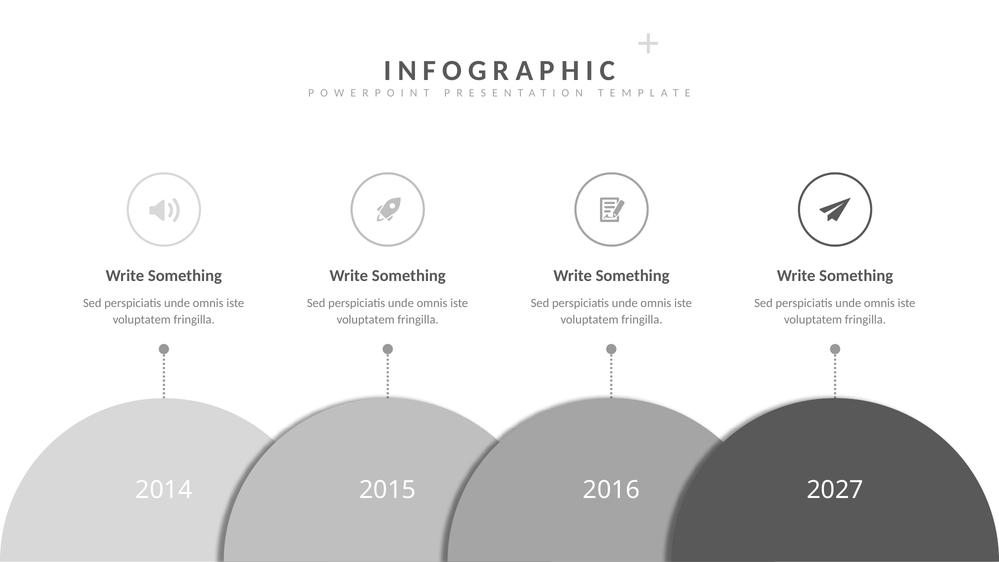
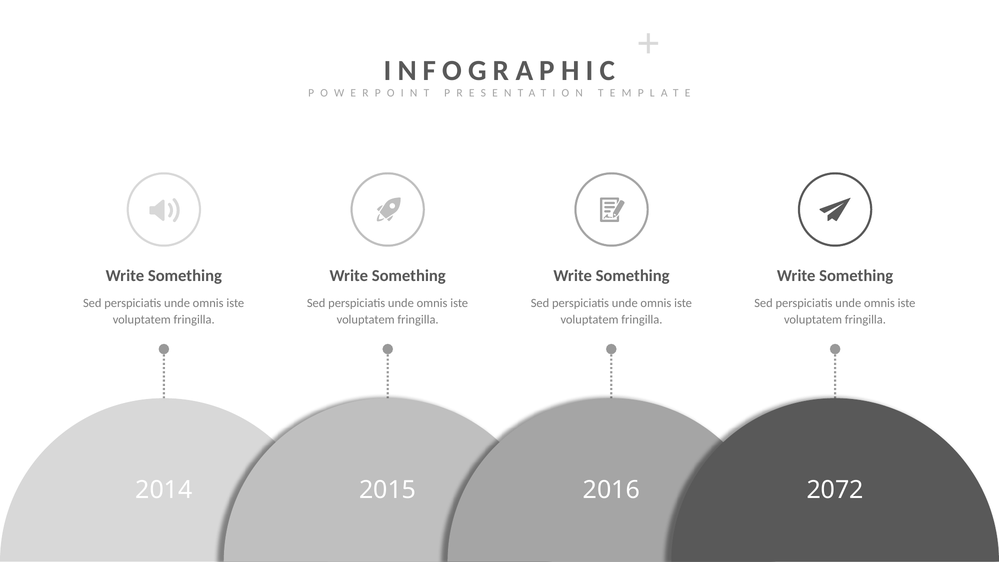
2027: 2027 -> 2072 (835, 490)
